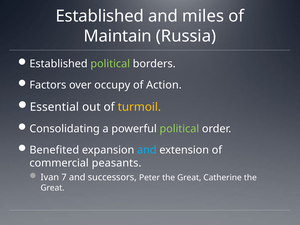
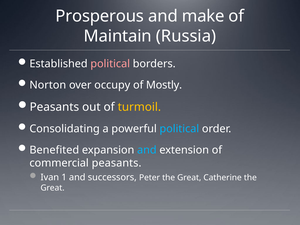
Established: Established -> Prosperous (100, 16)
miles: miles -> make (203, 16)
political colour: light green -> pink (110, 64)
Factors: Factors -> Norton (48, 85)
Action: Action -> Mostly (164, 85)
Essential: Essential -> Peasants (54, 107)
political colour: light green -> light blue (179, 129)
7: 7 -> 1 (64, 177)
